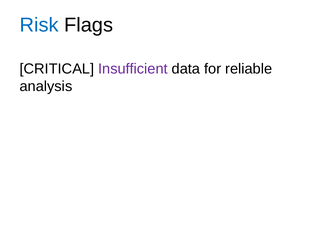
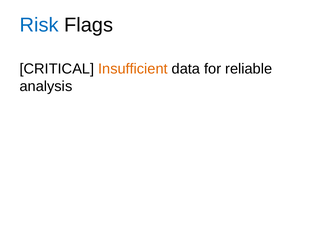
Insufficient colour: purple -> orange (133, 69)
